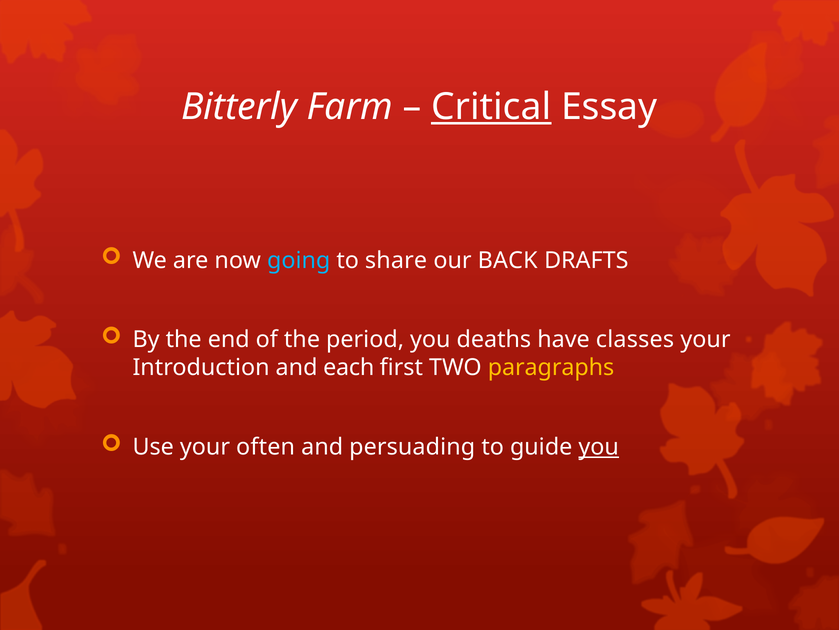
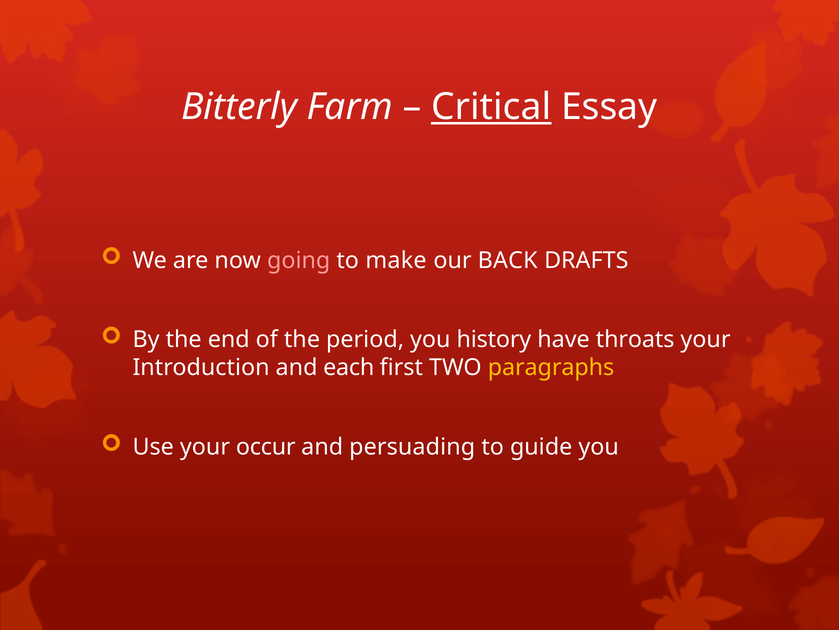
going colour: light blue -> pink (299, 260)
share: share -> make (396, 260)
deaths: deaths -> history (494, 339)
classes: classes -> throats (635, 339)
often: often -> occur (266, 447)
you underline: present -> none (599, 447)
